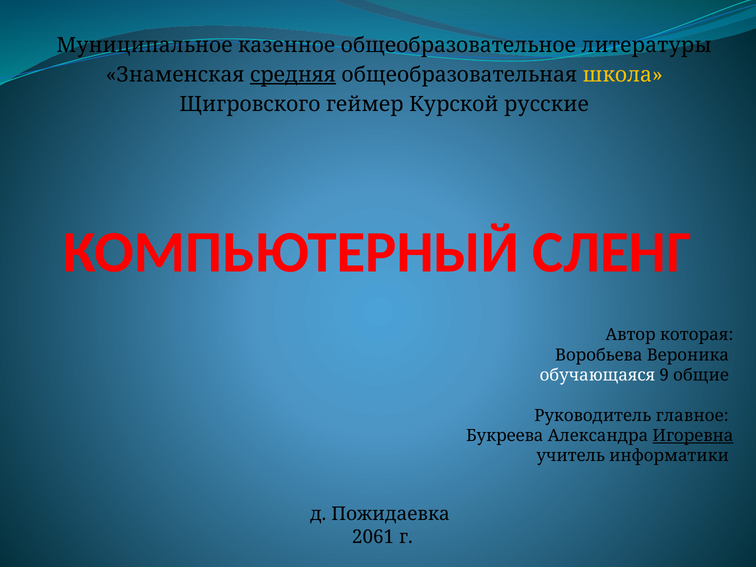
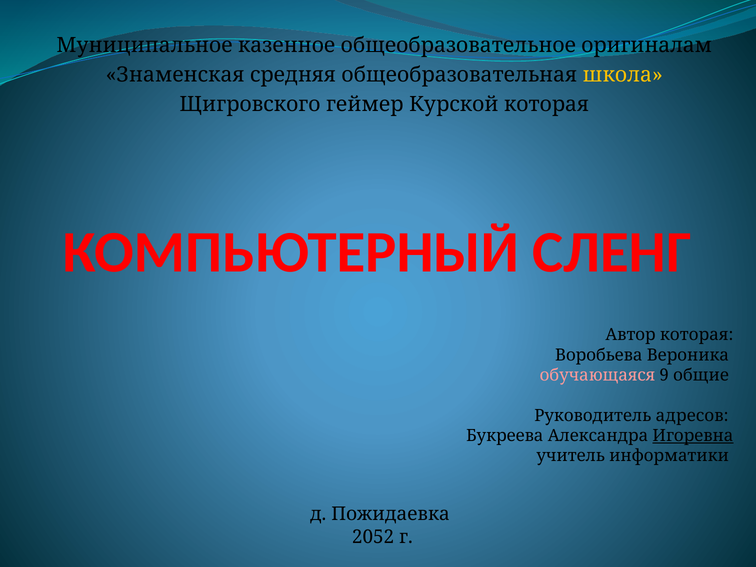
литературы: литературы -> оригиналам (647, 45)
средняя underline: present -> none (293, 75)
Курской русские: русские -> которая (546, 104)
обучающаяся colour: white -> pink (597, 375)
главное: главное -> адресов (692, 416)
2061: 2061 -> 2052 (373, 537)
